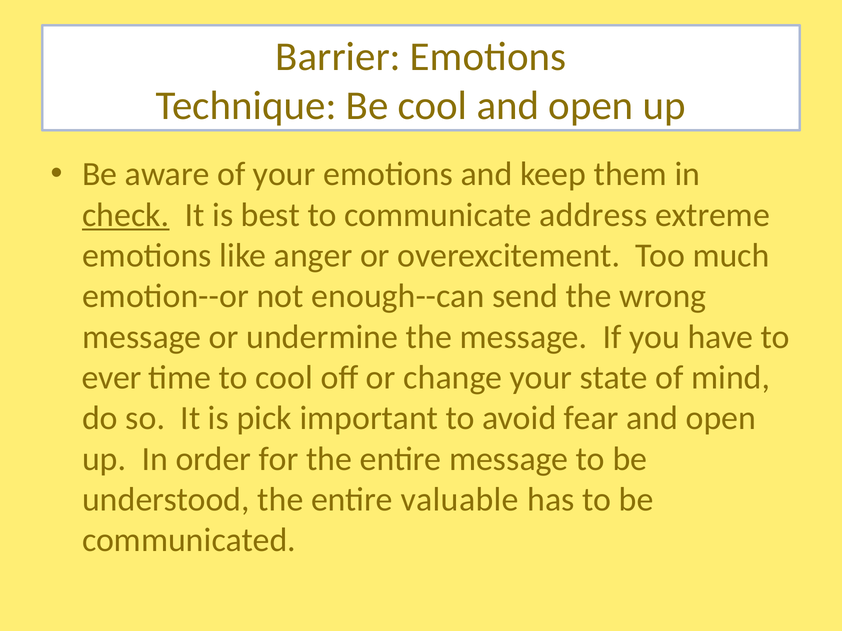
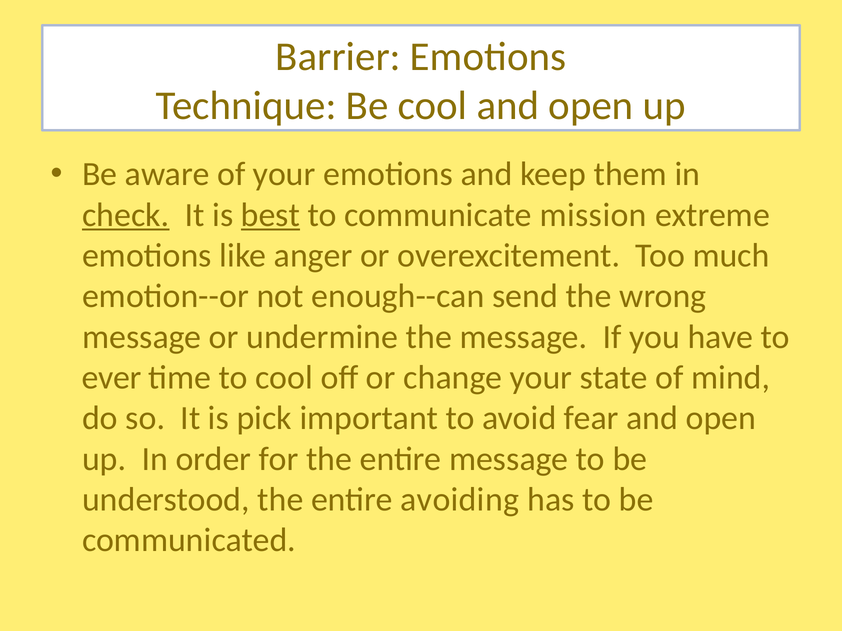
best underline: none -> present (270, 215)
address: address -> mission (593, 215)
valuable: valuable -> avoiding (460, 500)
